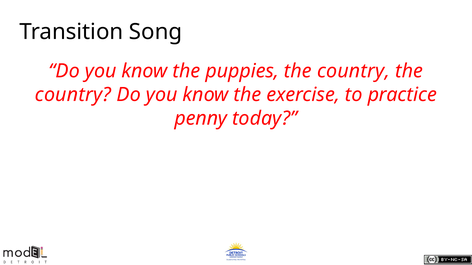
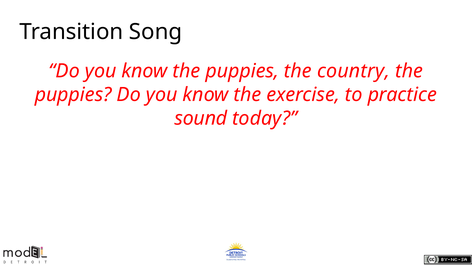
country: country -> puppies (73, 95)
penny: penny -> sound (201, 118)
